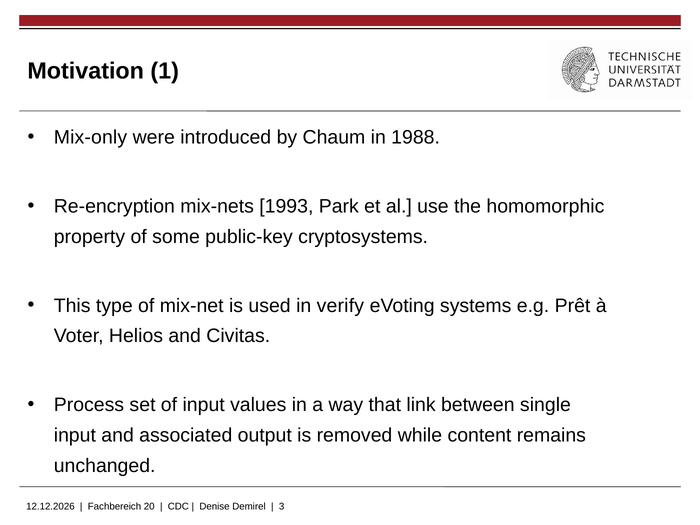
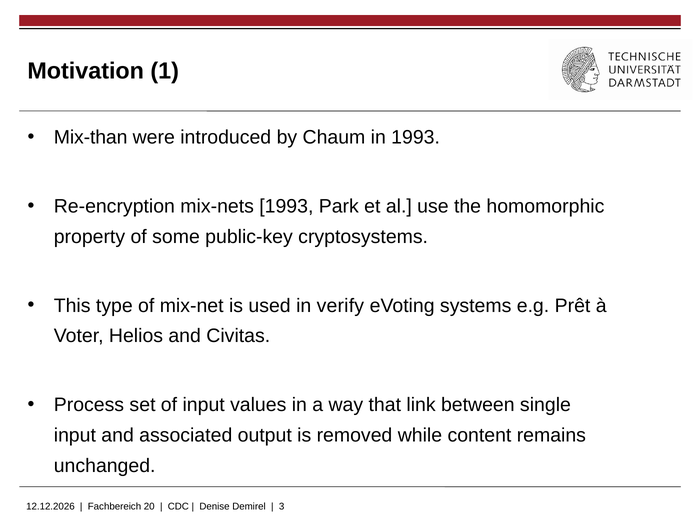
Mix-only: Mix-only -> Mix-than (91, 137)
in 1988: 1988 -> 1993 (416, 137)
